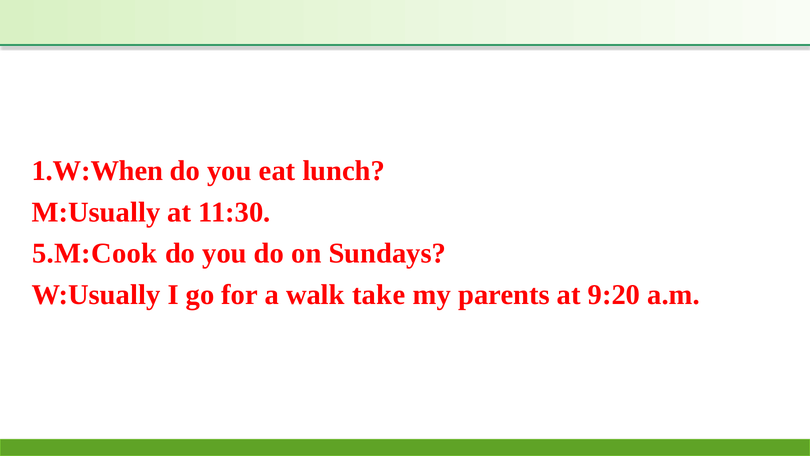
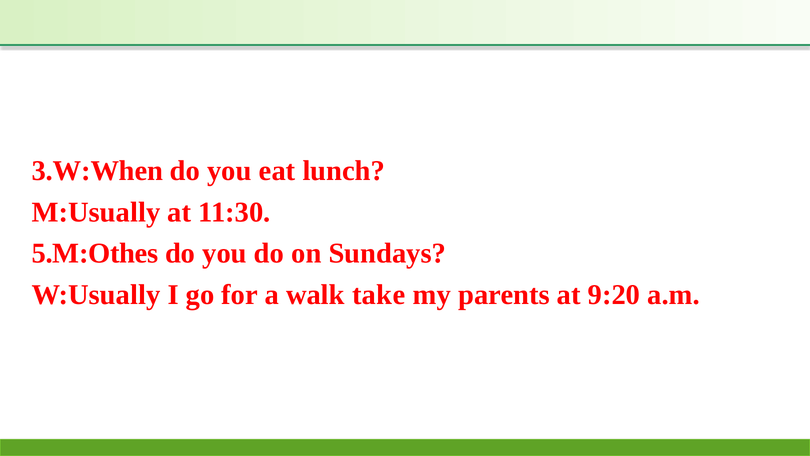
1.W:When: 1.W:When -> 3.W:When (97, 171)
5.M:Cook: 5.M:Cook -> 5.M:Othes (95, 253)
